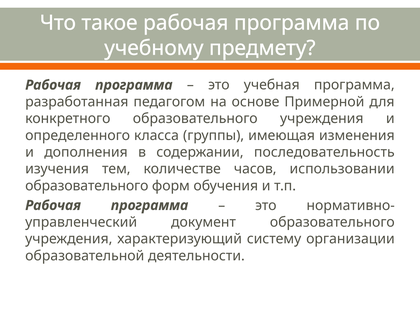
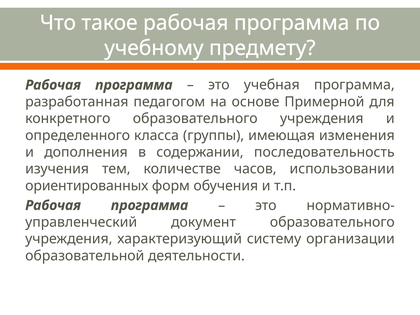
образовательного: образовательного -> ориентированных (87, 186)
